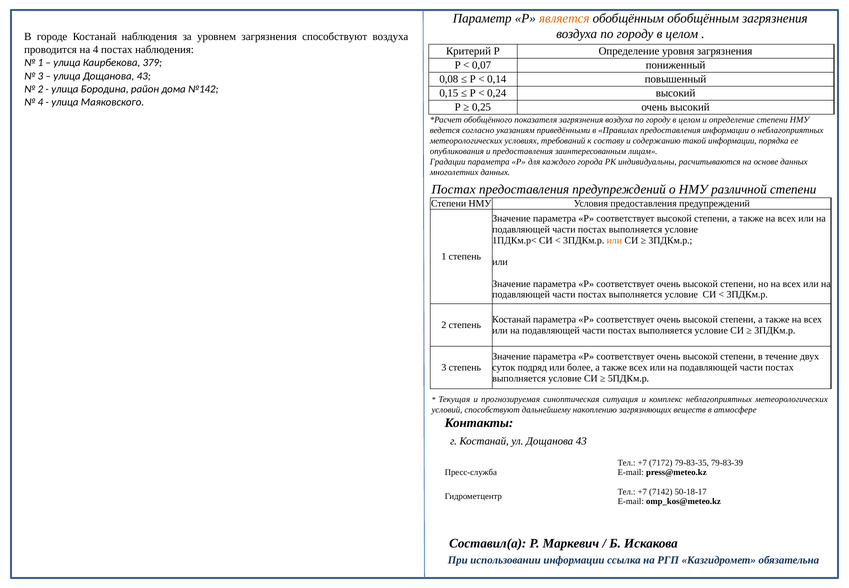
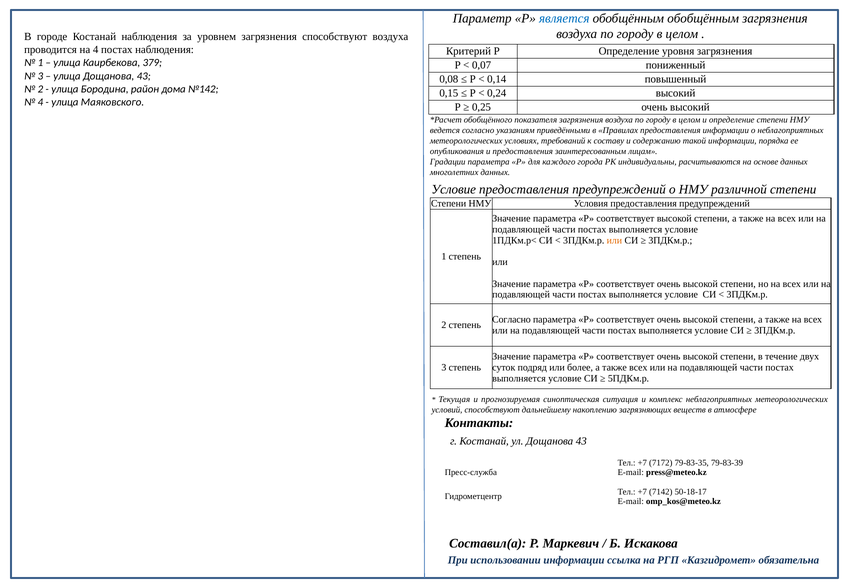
является colour: orange -> blue (564, 18)
Постах: Постах -> Условие (454, 190)
Костанай: Костанай -> Согласно (512, 319)
